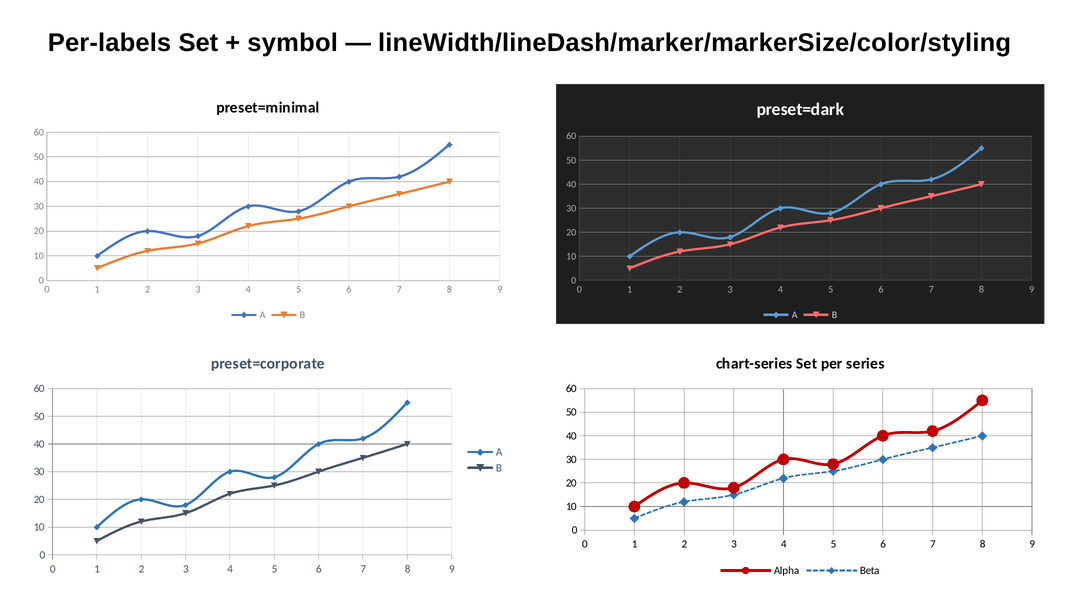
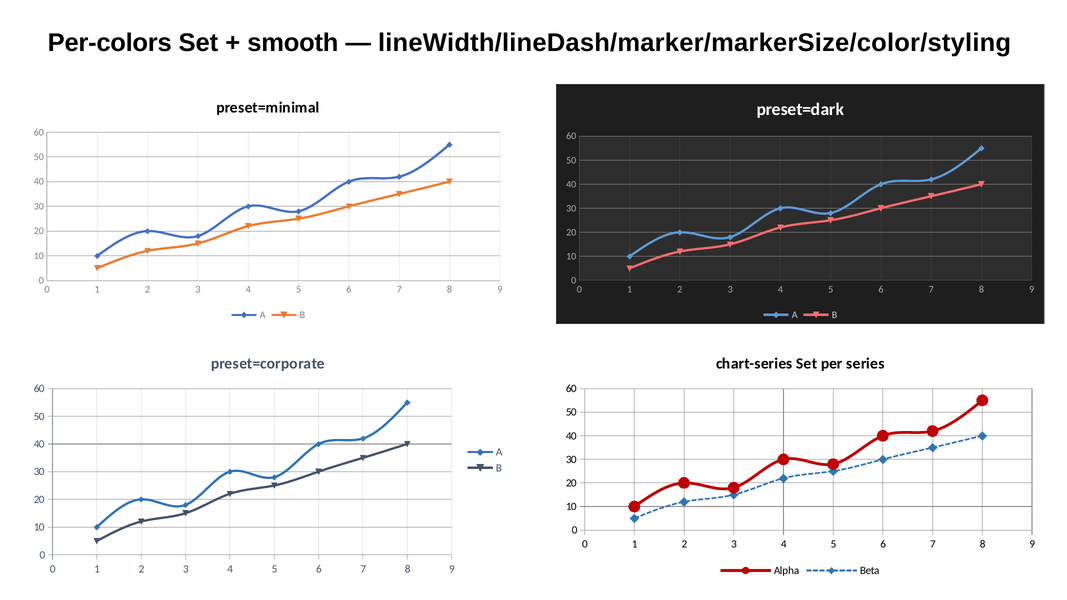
Per-labels: Per-labels -> Per-colors (110, 43)
symbol: symbol -> smooth (293, 43)
